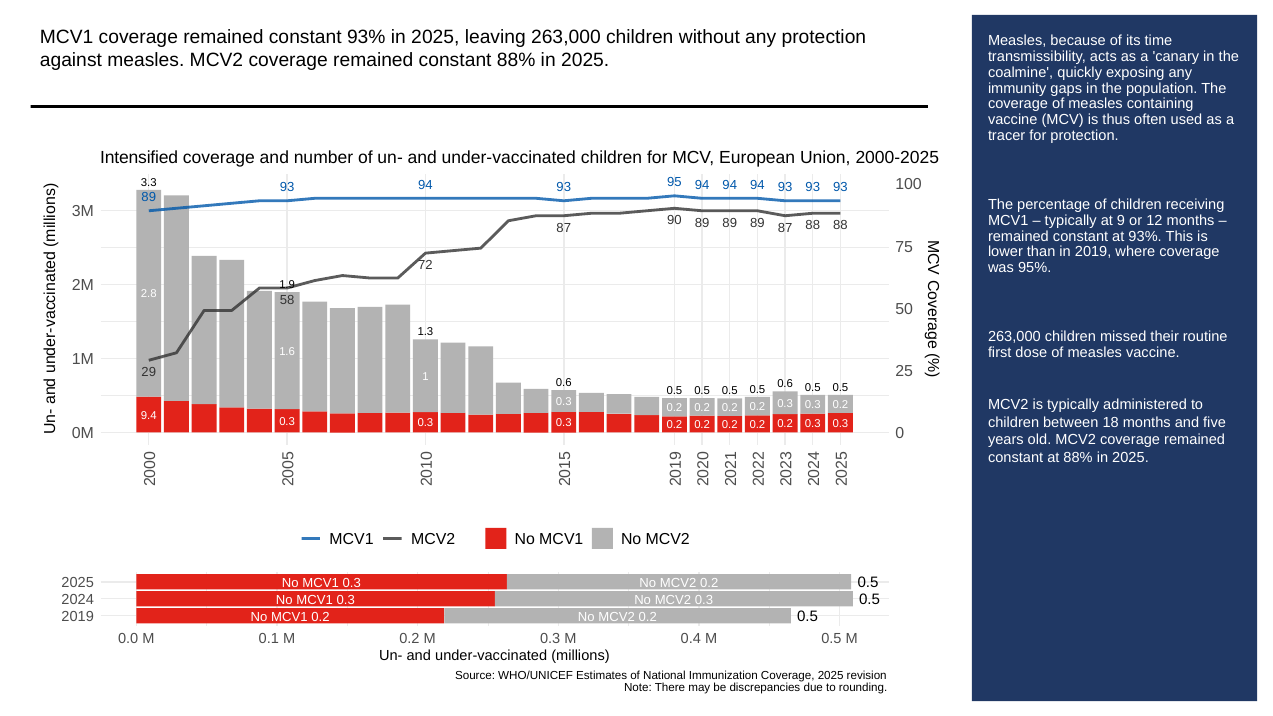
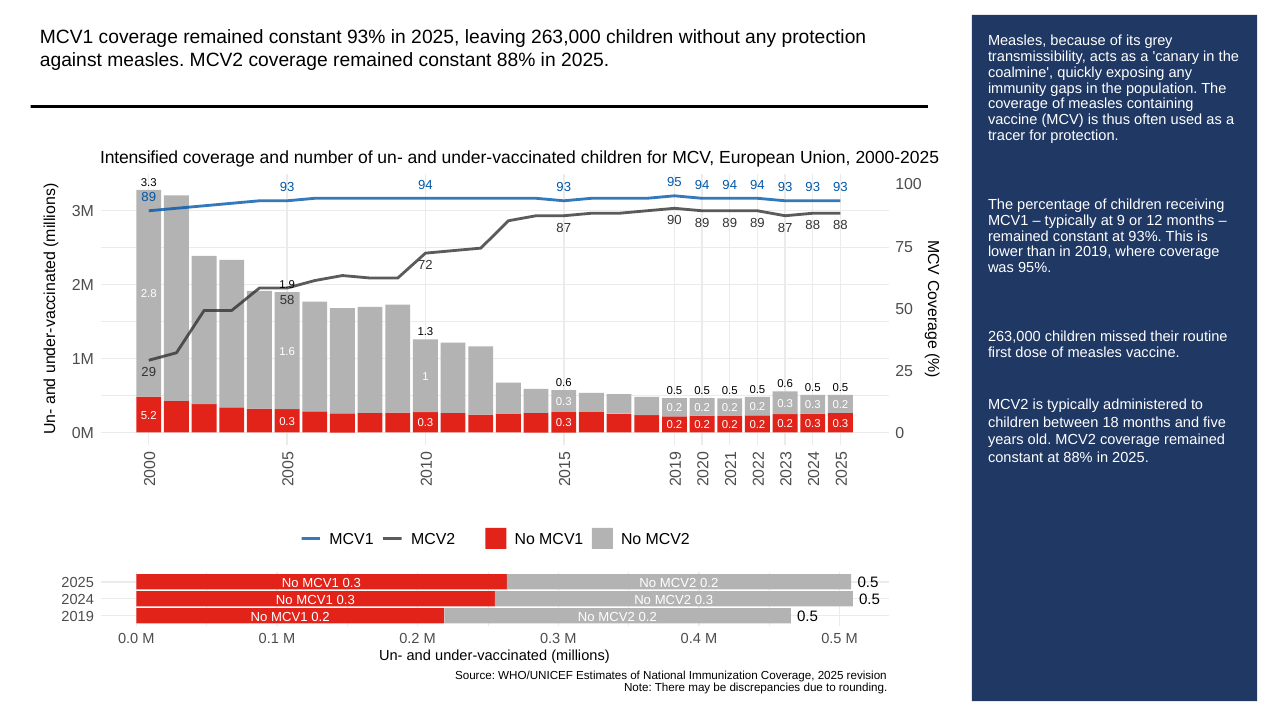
time: time -> grey (1159, 41)
9.4: 9.4 -> 5.2 (149, 415)
